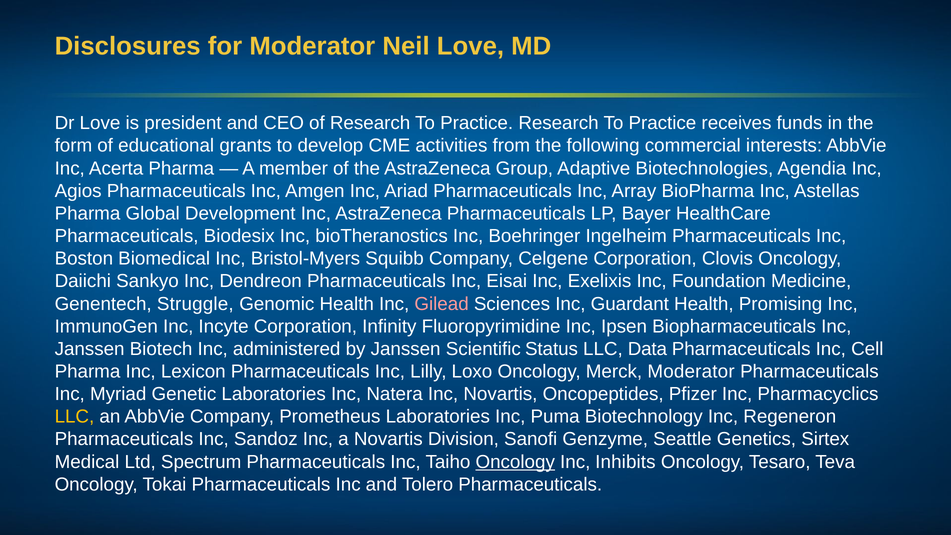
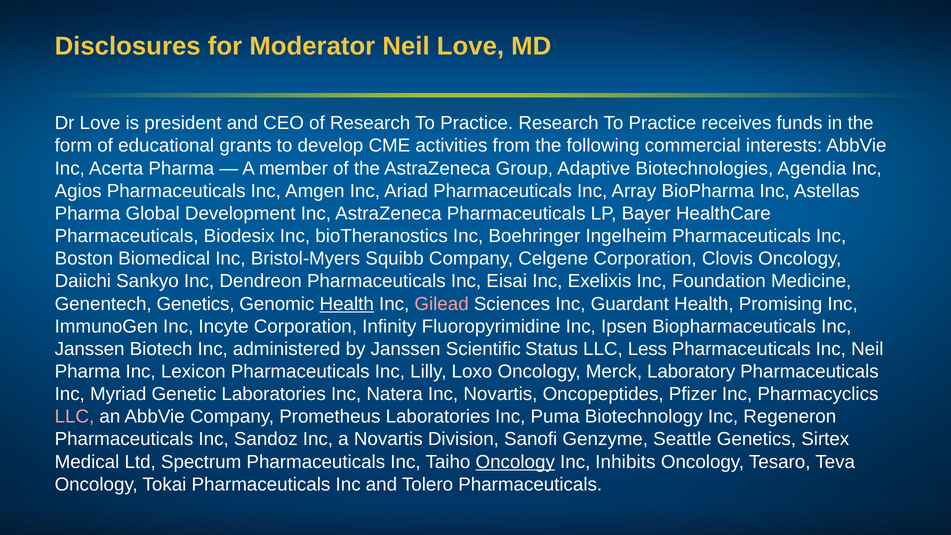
Genentech Struggle: Struggle -> Genetics (196, 304)
Health underline: none -> present (347, 304)
Data: Data -> Less (647, 349)
Inc Cell: Cell -> Neil (867, 349)
Merck Moderator: Moderator -> Laboratory (691, 372)
LLC colour: yellow -> pink (74, 417)
